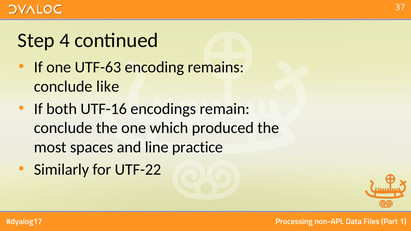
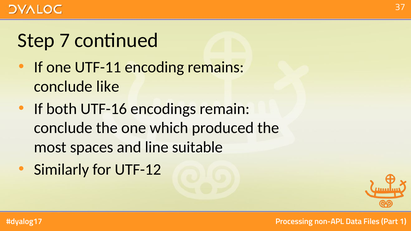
4: 4 -> 7 (65, 41)
UTF-63: UTF-63 -> UTF-11 (98, 67)
practice: practice -> suitable (197, 147)
UTF-22: UTF-22 -> UTF-12 (138, 170)
